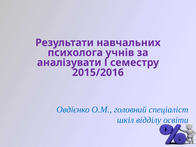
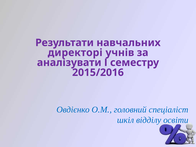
психолога: психолога -> директорі (75, 53)
